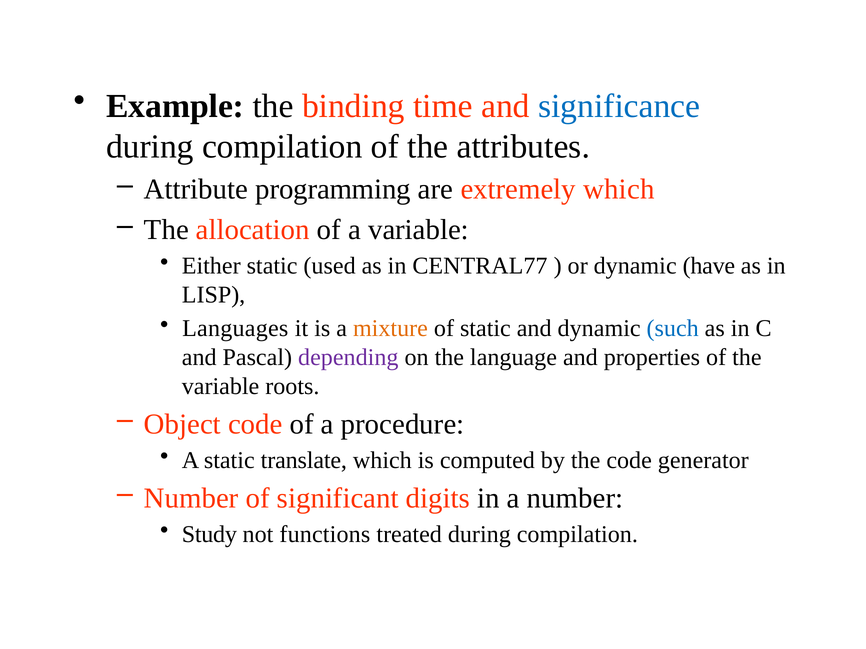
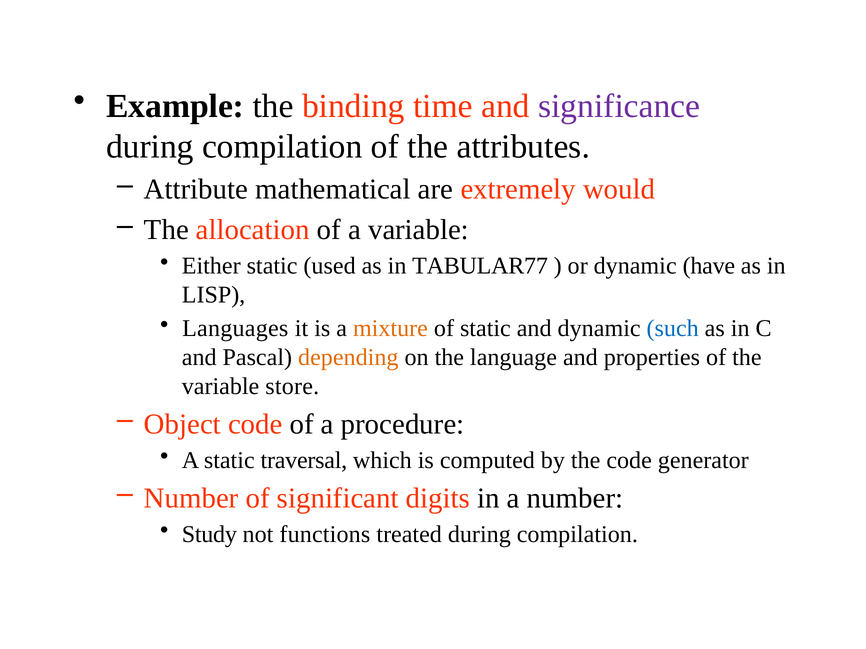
significance colour: blue -> purple (619, 106)
programming: programming -> mathematical (333, 190)
extremely which: which -> would (619, 190)
CENTRAL77: CENTRAL77 -> TABULAR77 (480, 266)
depending colour: purple -> orange (348, 358)
roots: roots -> store (292, 386)
translate: translate -> traversal (304, 461)
